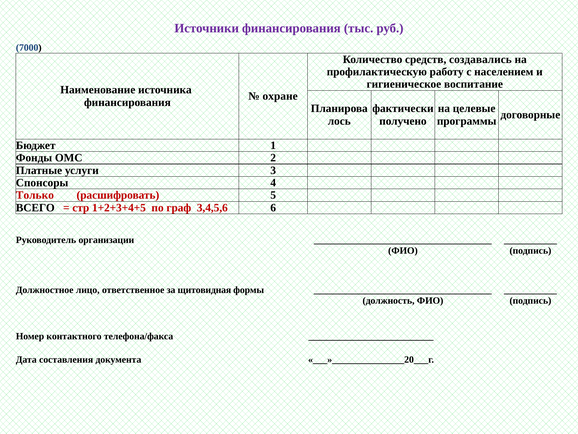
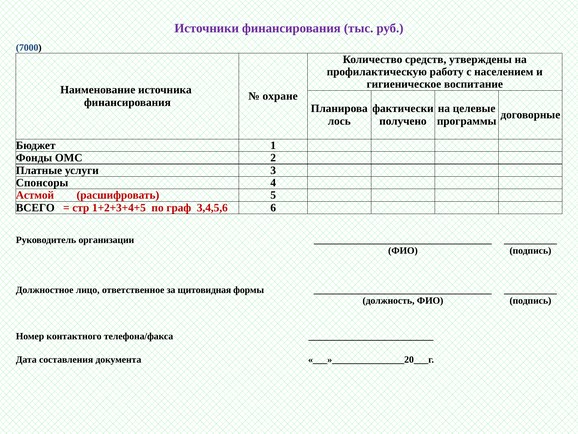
создавались: создавались -> утверждены (480, 59)
Только: Только -> Астмой (35, 195)
